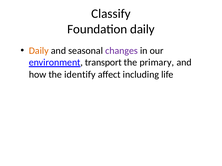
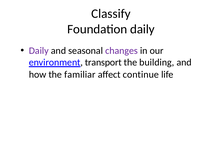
Daily colour: orange -> purple (39, 51)
primary: primary -> building (157, 63)
identify: identify -> familiar (80, 75)
including: including -> continue (141, 75)
